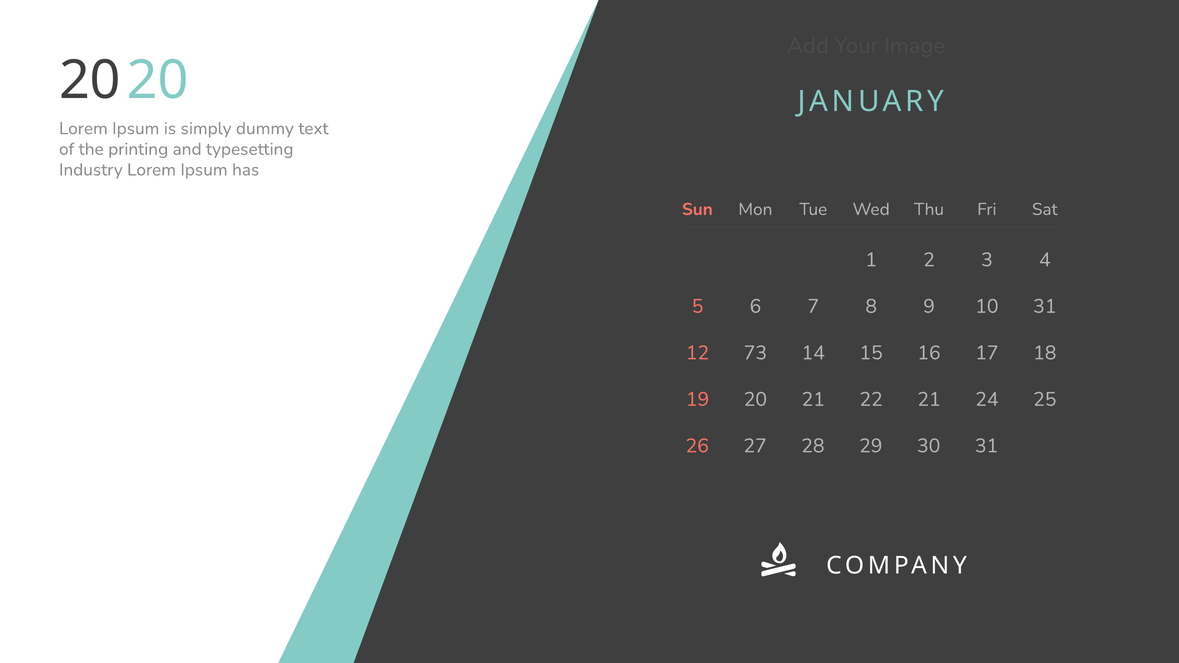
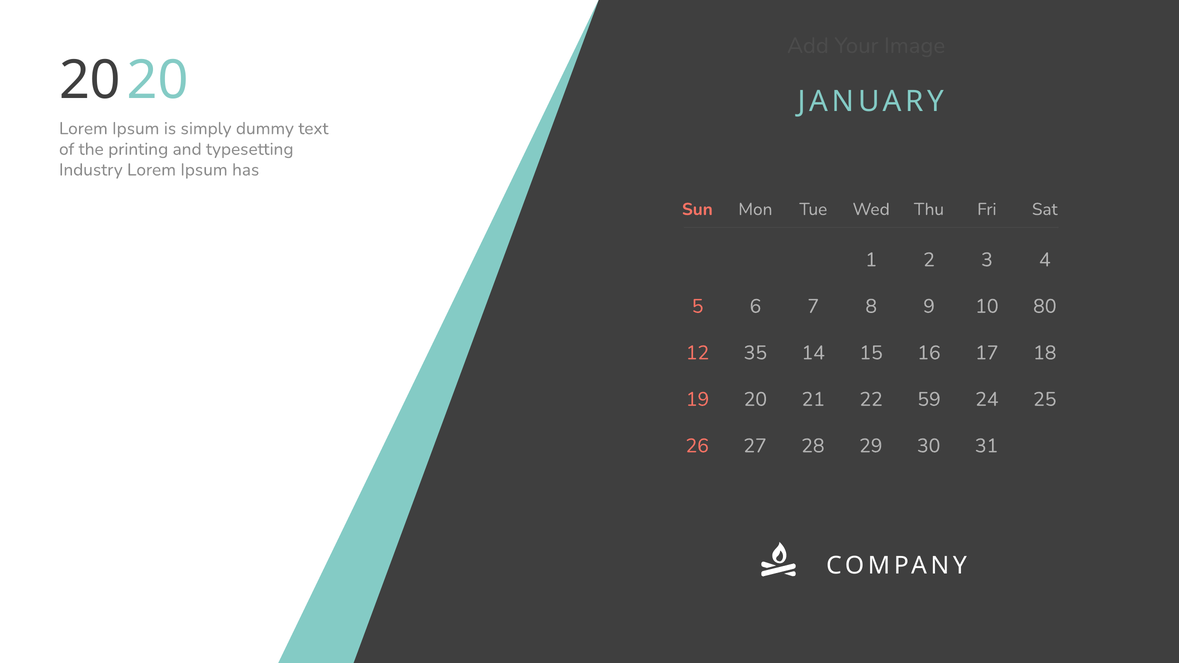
10 31: 31 -> 80 (1045, 306)
73: 73 -> 35 (755, 353)
22 21: 21 -> 59 (929, 399)
